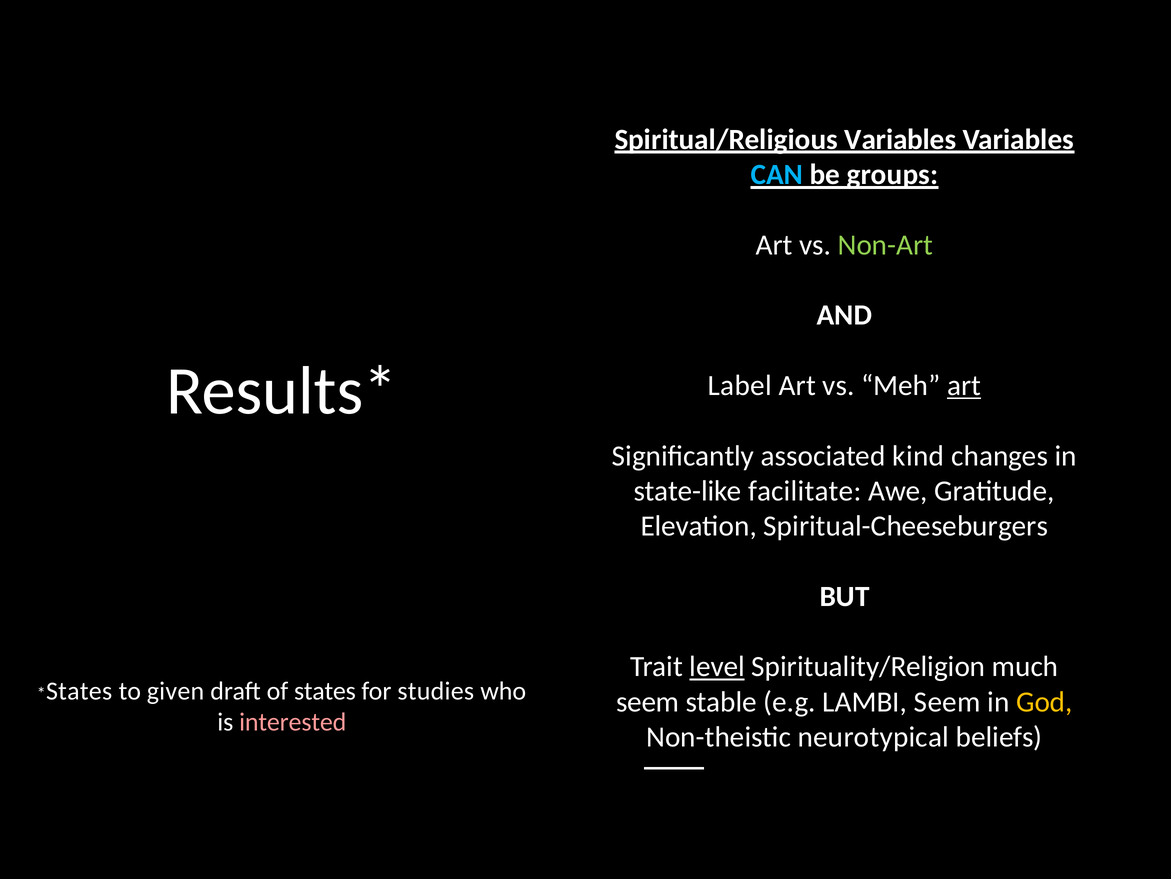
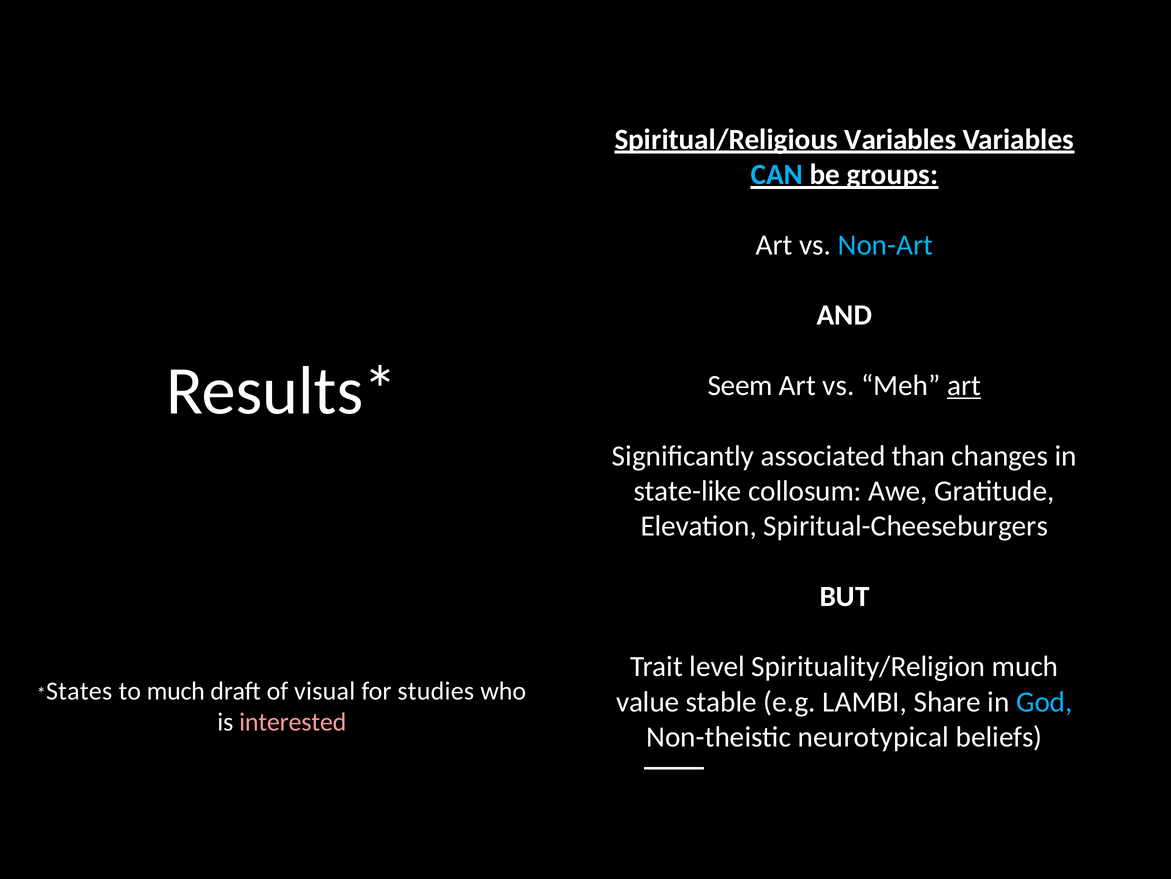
Non-Art colour: light green -> light blue (885, 245)
Label: Label -> Seem (740, 385)
kind: kind -> than (919, 455)
facilitate: facilitate -> collosum (805, 491)
level underline: present -> none (717, 666)
to given: given -> much (176, 690)
of states: states -> visual (325, 690)
seem: seem -> value (648, 701)
LAMBI Seem: Seem -> Share (947, 701)
God colour: yellow -> light blue (1044, 701)
